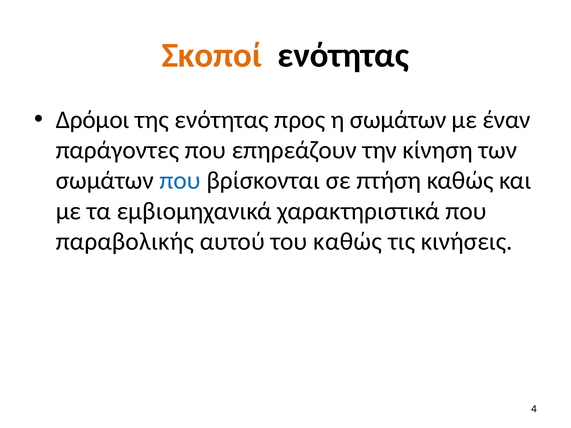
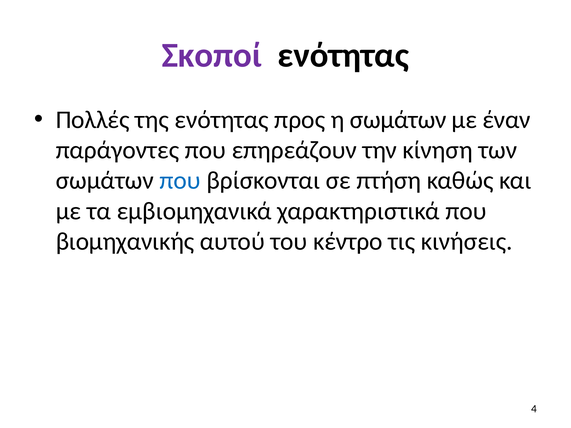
Σκοποί colour: orange -> purple (212, 55)
Δρόμοι: Δρόμοι -> Πολλές (93, 120)
παραβολικής: παραβολικής -> βιομηχανικής (125, 242)
του καθώς: καθώς -> κέντρο (348, 242)
